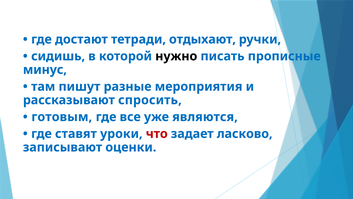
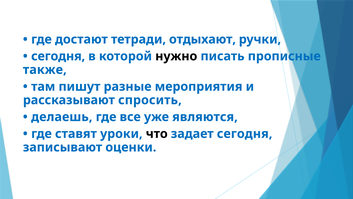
сидишь: сидишь -> сегодня (58, 56)
минус: минус -> также (45, 70)
готовым: готовым -> делаешь (62, 117)
что colour: red -> black (157, 133)
задает ласково: ласково -> сегодня (245, 133)
